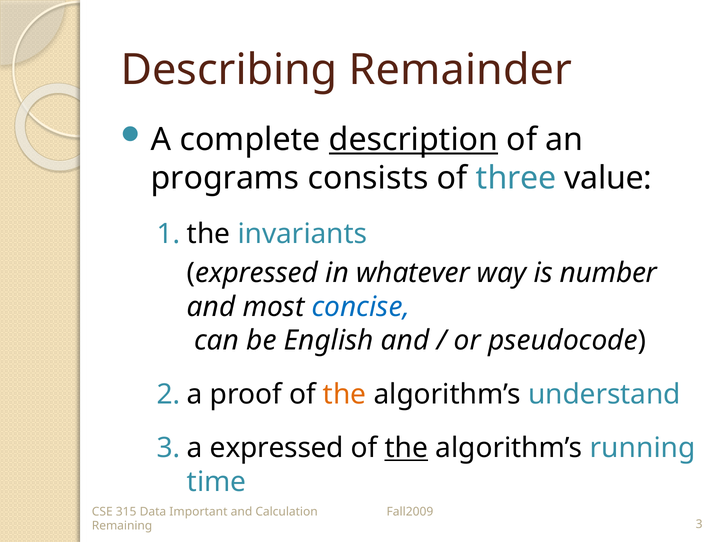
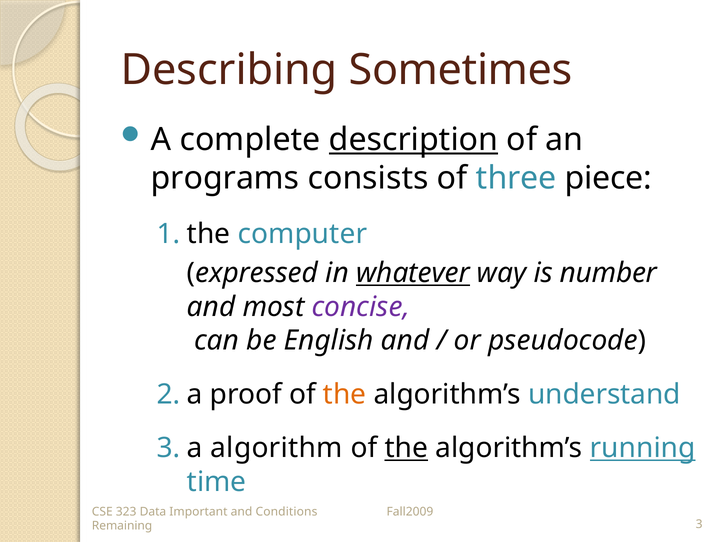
Remainder: Remainder -> Sometimes (461, 70)
value: value -> piece (608, 178)
invariants: invariants -> computer (302, 234)
whatever underline: none -> present (413, 273)
concise colour: blue -> purple (361, 307)
expressed: expressed -> algorithm (277, 448)
running underline: none -> present (643, 448)
315: 315 -> 323 (126, 512)
Calculation: Calculation -> Conditions (286, 512)
